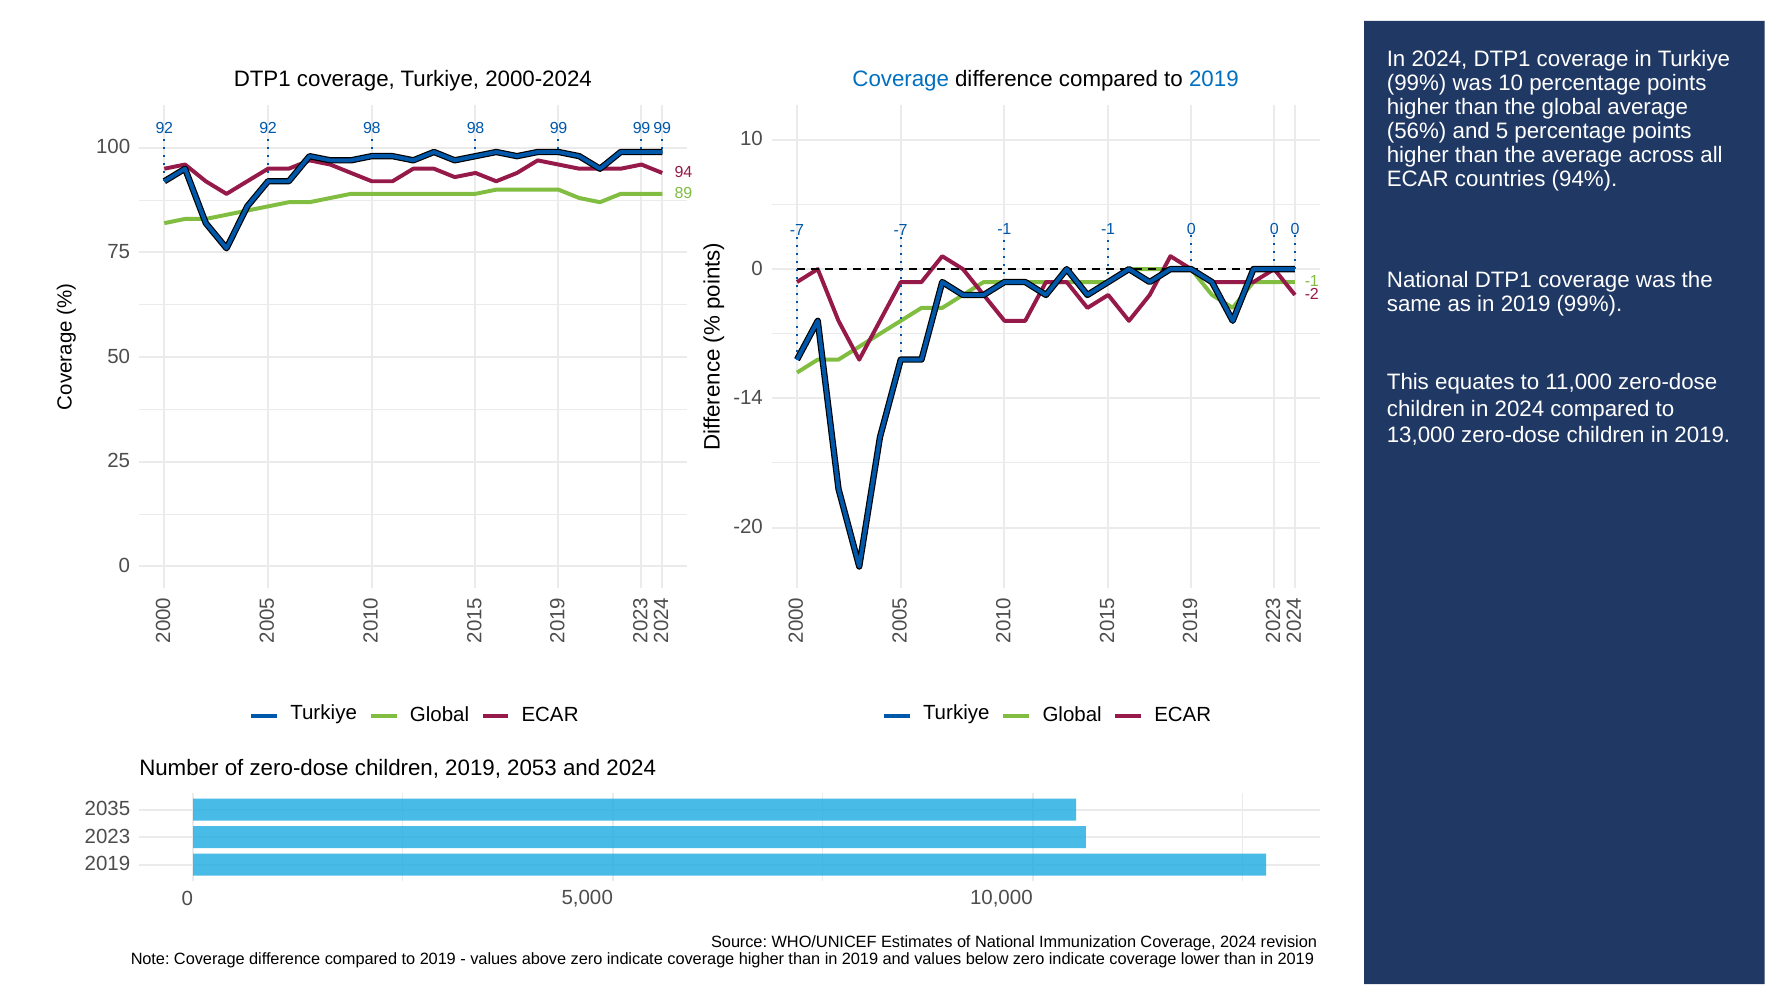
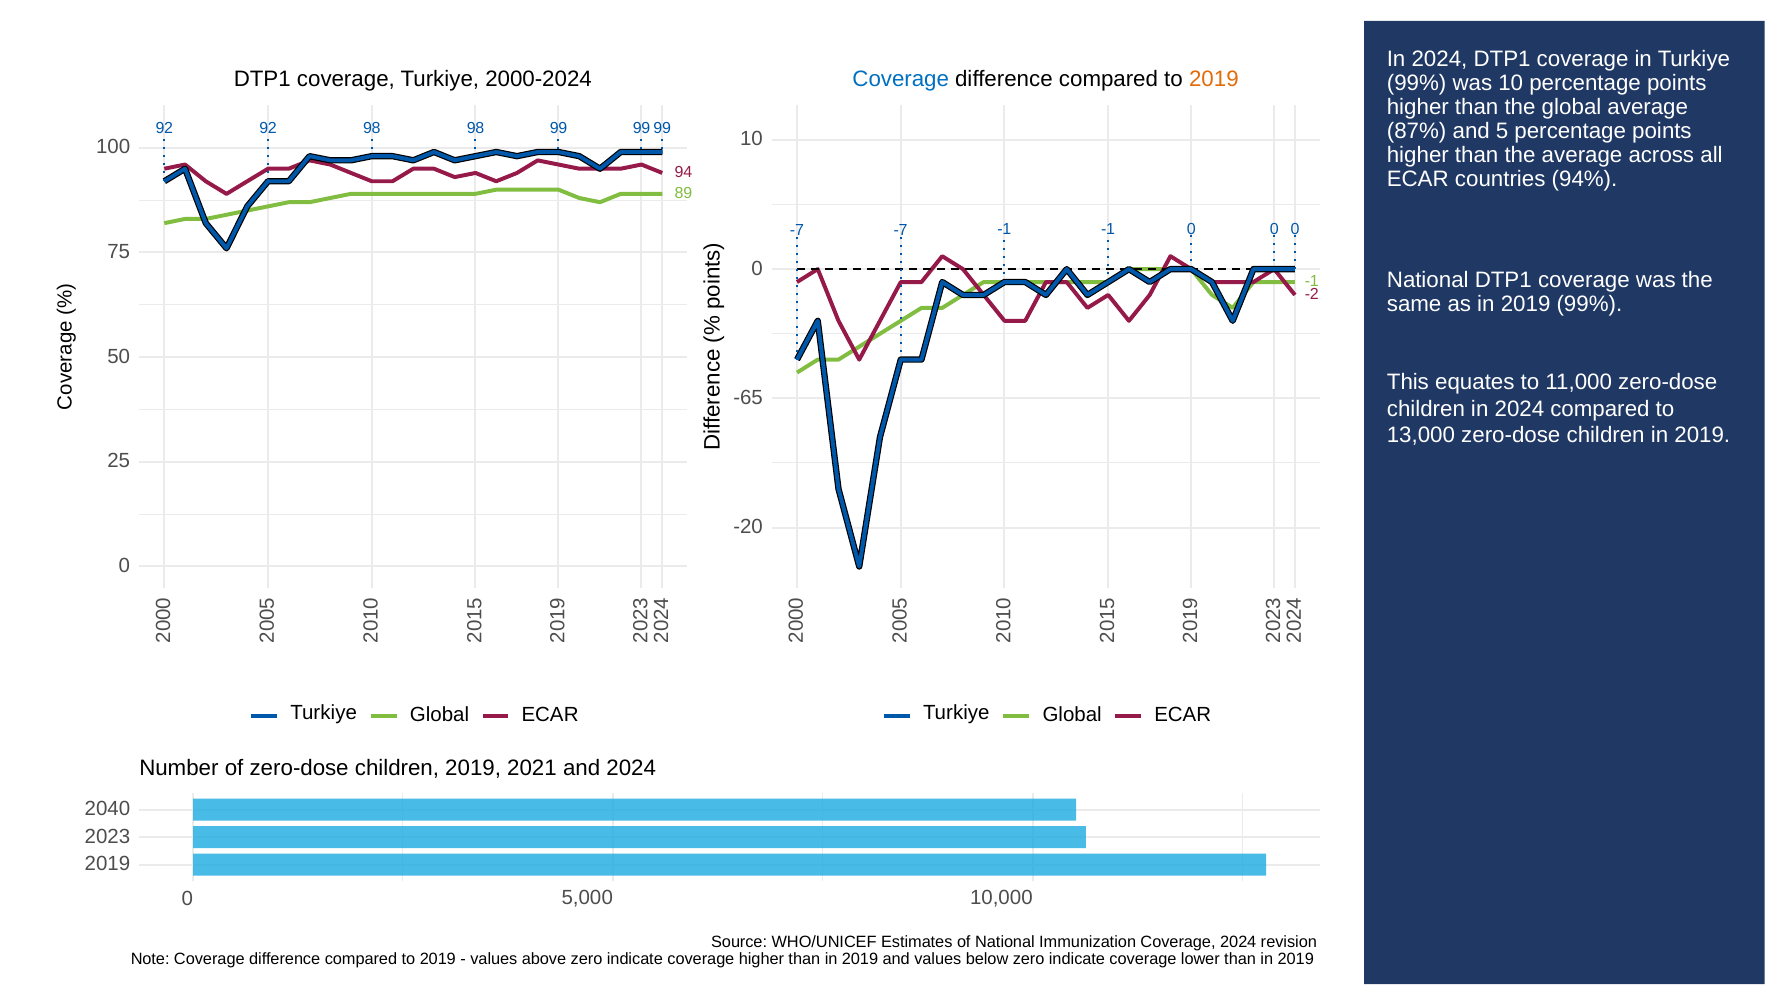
2019 colour: blue -> orange (1214, 79)
56%: 56% -> 87% (1417, 131)
-14: -14 -> -65 (748, 398)
2053: 2053 -> 2021 (532, 768)
2035: 2035 -> 2040 (107, 809)
